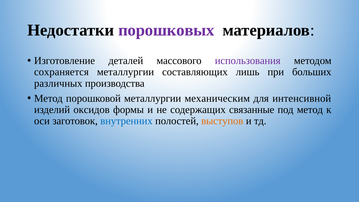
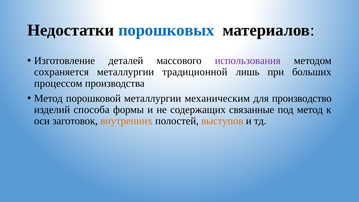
порошковых colour: purple -> blue (166, 30)
составляющих: составляющих -> традиционной (195, 72)
различных: различных -> процессом (58, 83)
интенсивной: интенсивной -> производство (302, 98)
оксидов: оксидов -> способа (92, 110)
внутренних colour: blue -> orange (126, 121)
